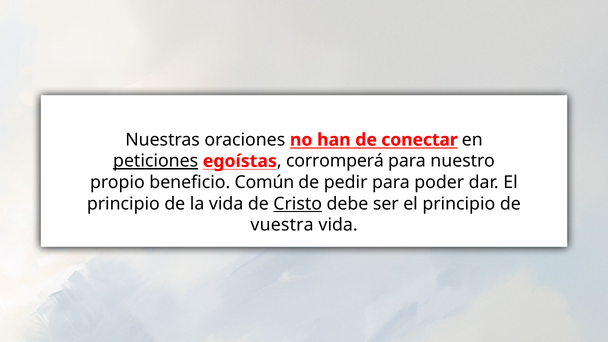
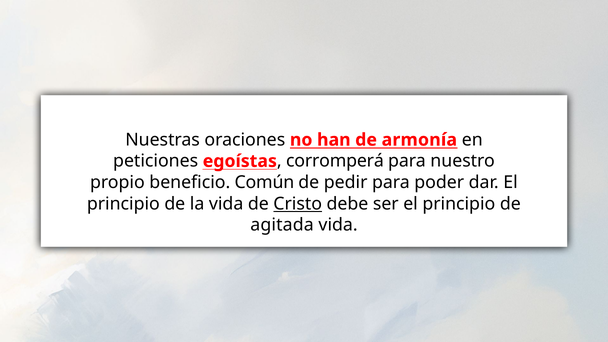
conectar: conectar -> armonía (419, 140)
peticiones underline: present -> none (156, 161)
vuestra: vuestra -> agitada (282, 225)
